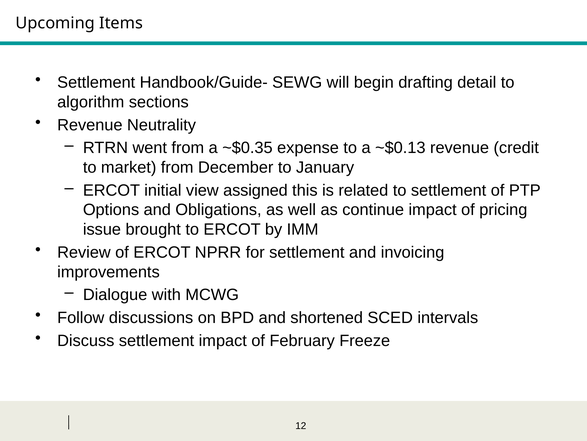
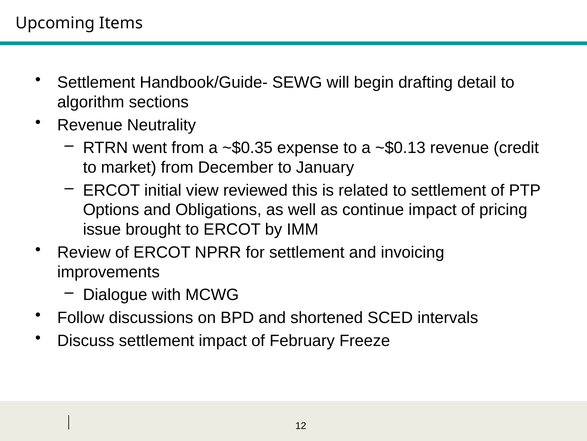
assigned: assigned -> reviewed (255, 190)
